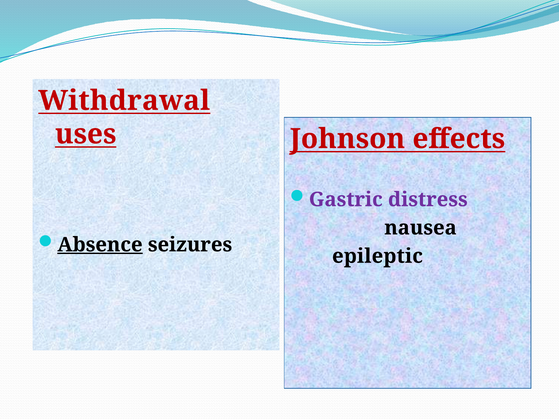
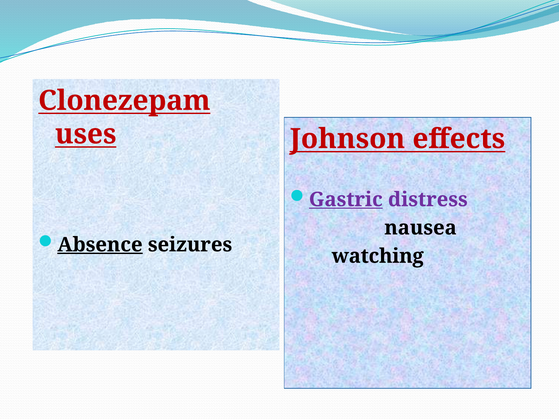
Withdrawal: Withdrawal -> Clonezepam (124, 101)
Gastric underline: none -> present (346, 200)
epileptic: epileptic -> watching (378, 256)
